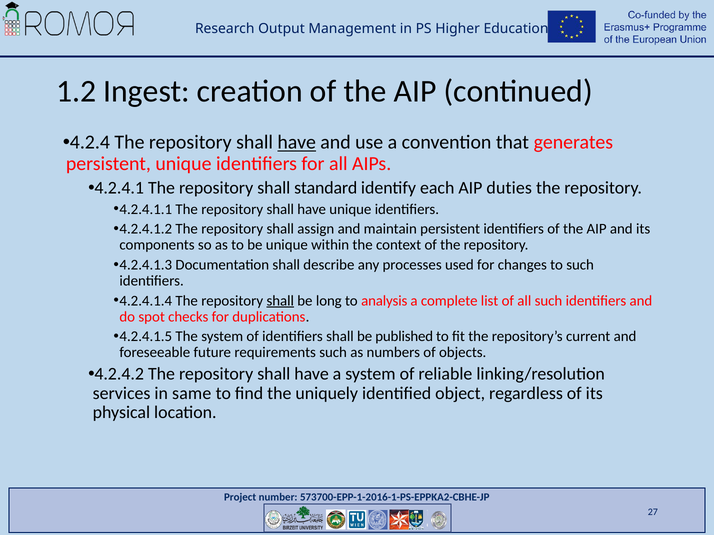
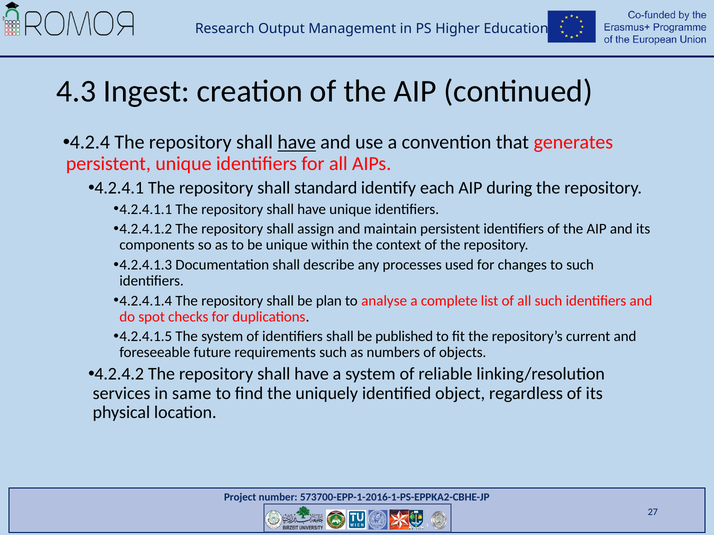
1.2: 1.2 -> 4.3 (76, 91)
duties: duties -> during (509, 188)
shall underline: present -> none (280, 301)
long: long -> plan (329, 301)
analysis: analysis -> analyse (384, 301)
